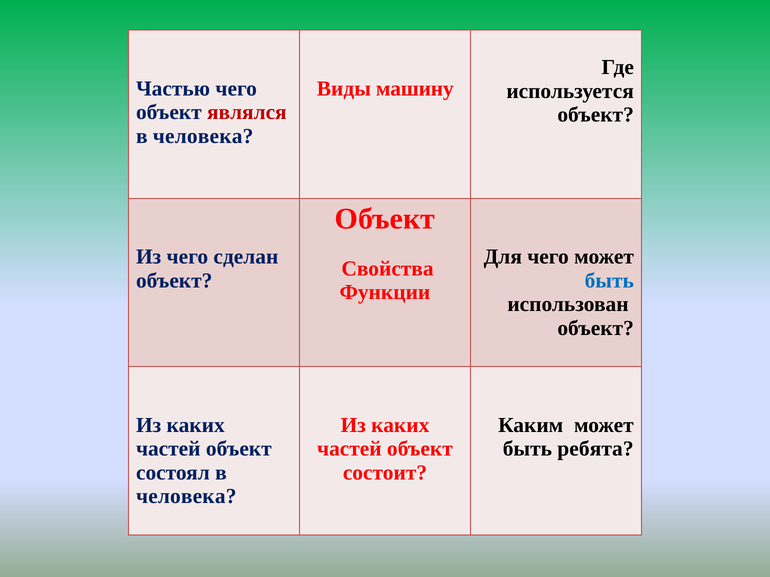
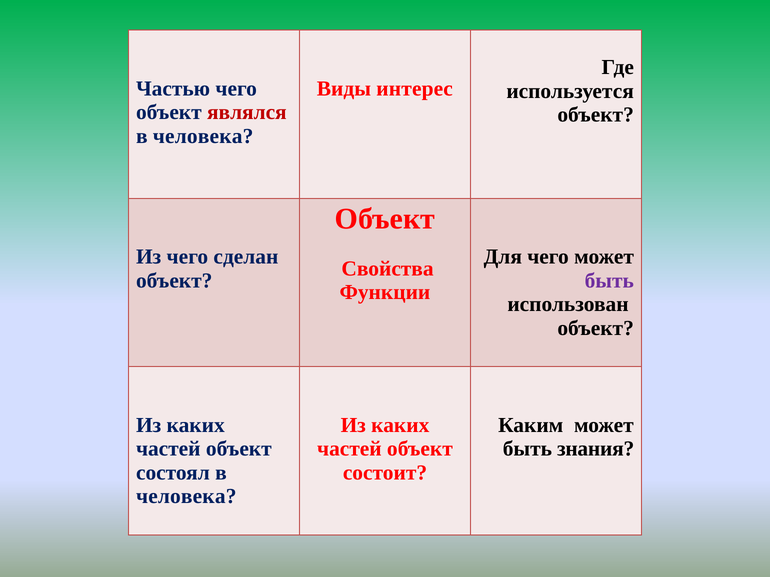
машину: машину -> интерес (415, 89)
быть colour: blue -> purple (609, 281)
ребята: ребята -> знания (596, 449)
